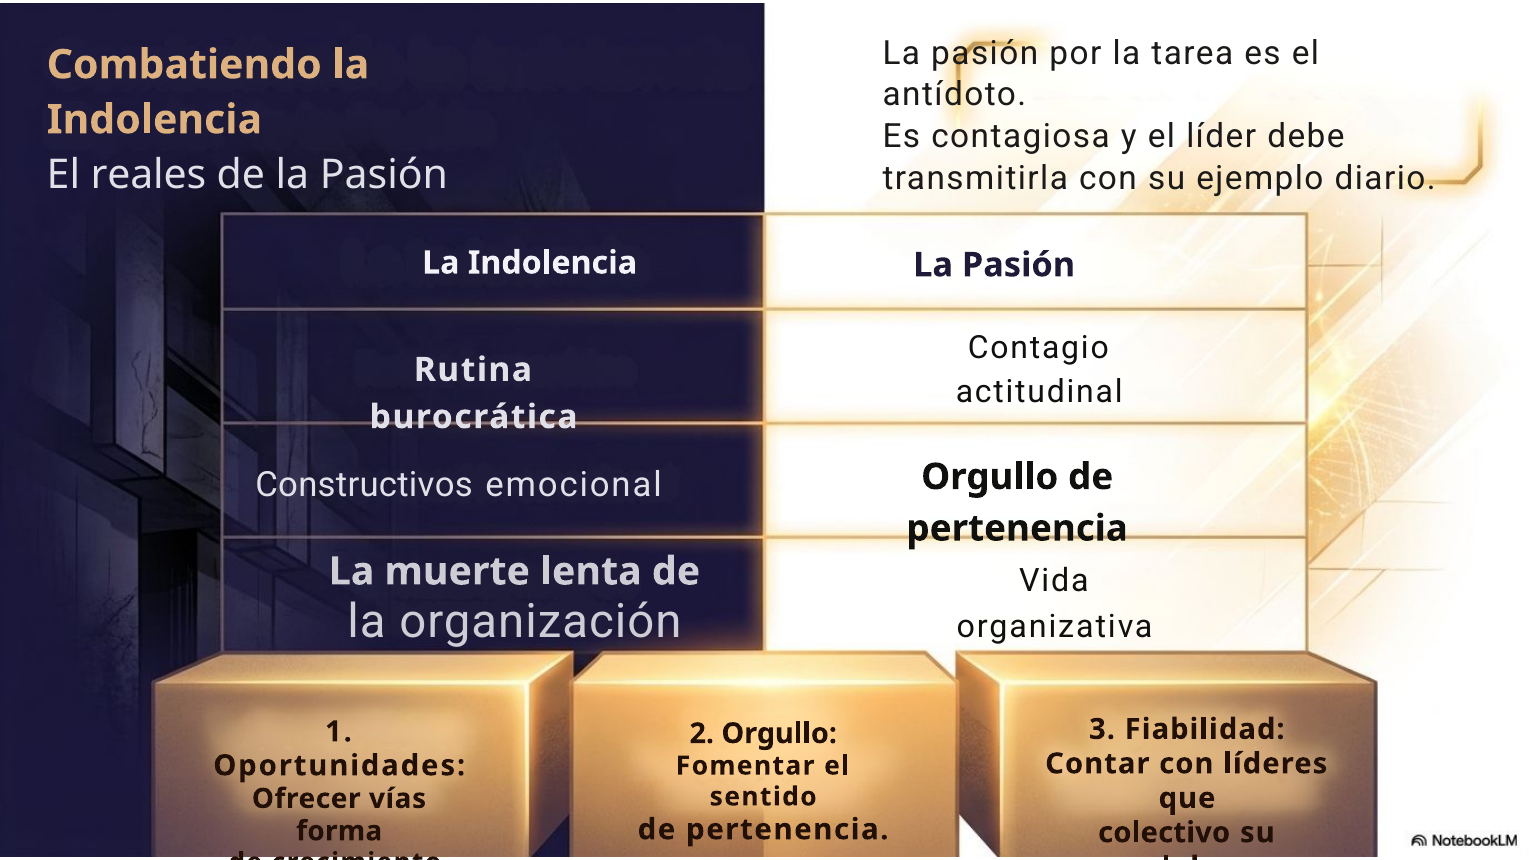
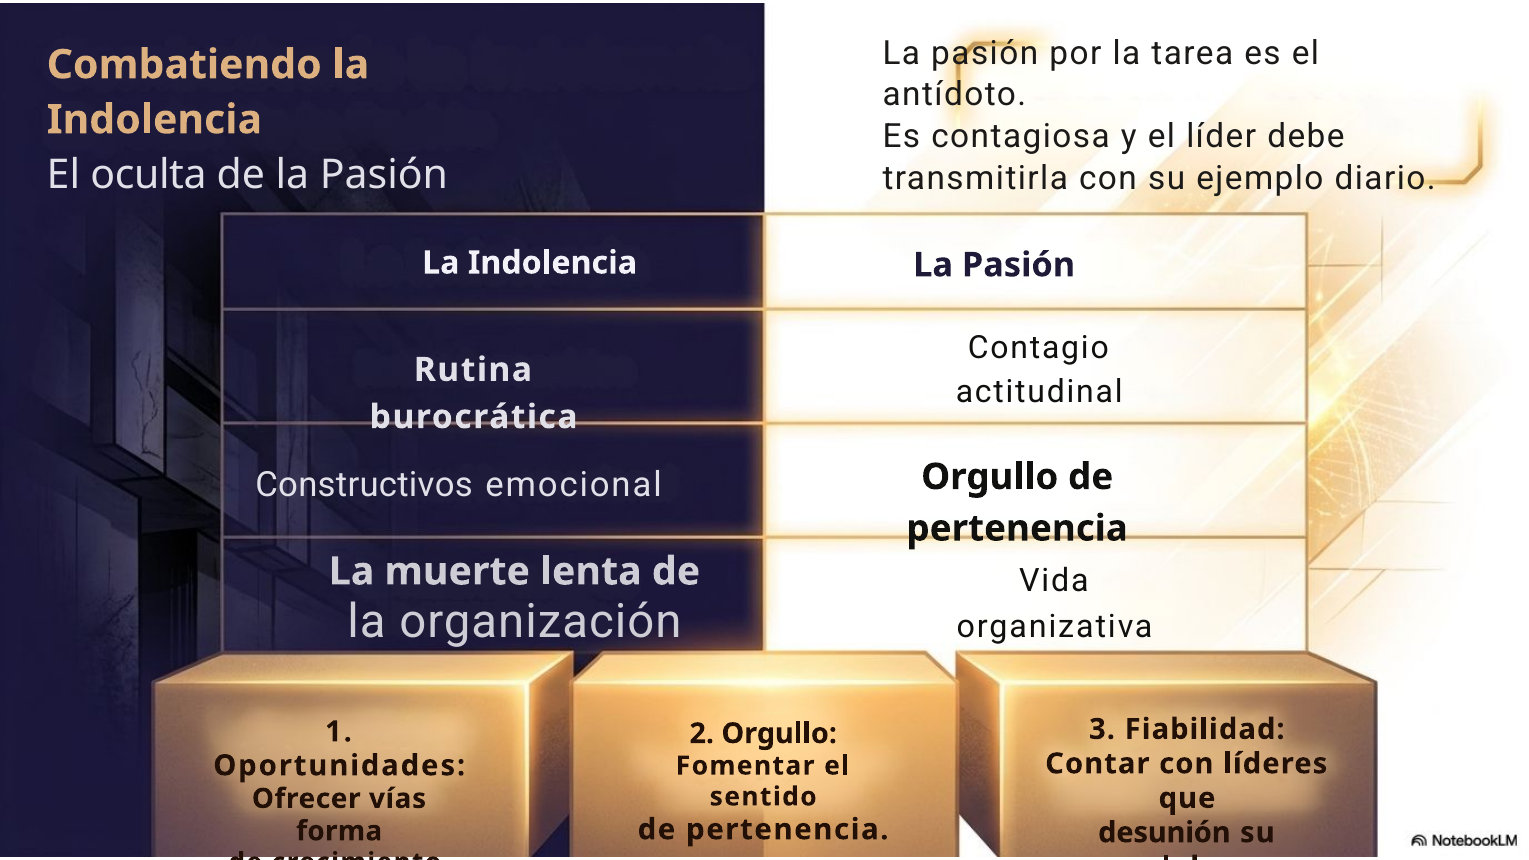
reales: reales -> oculta (149, 175)
colectivo: colectivo -> desunión (1164, 833)
